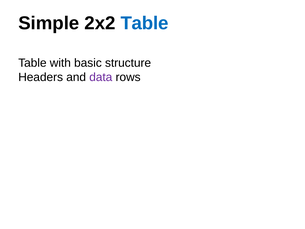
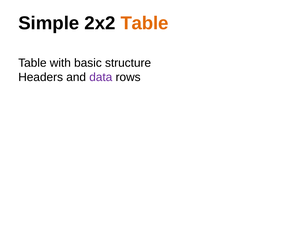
Table colour: blue -> orange (144, 23)
